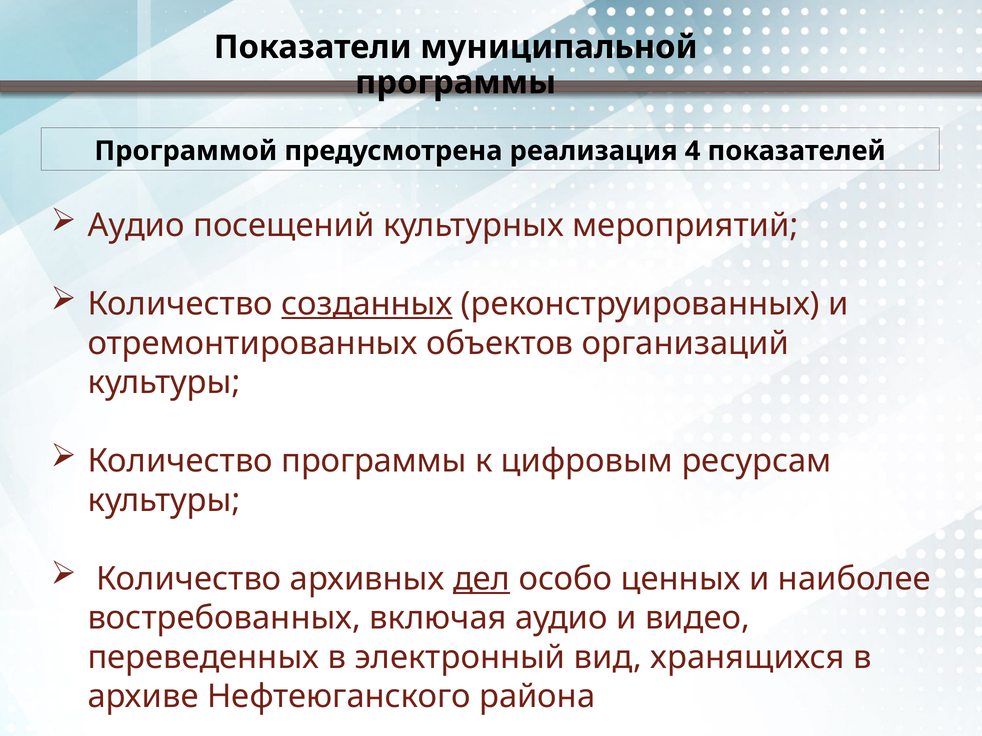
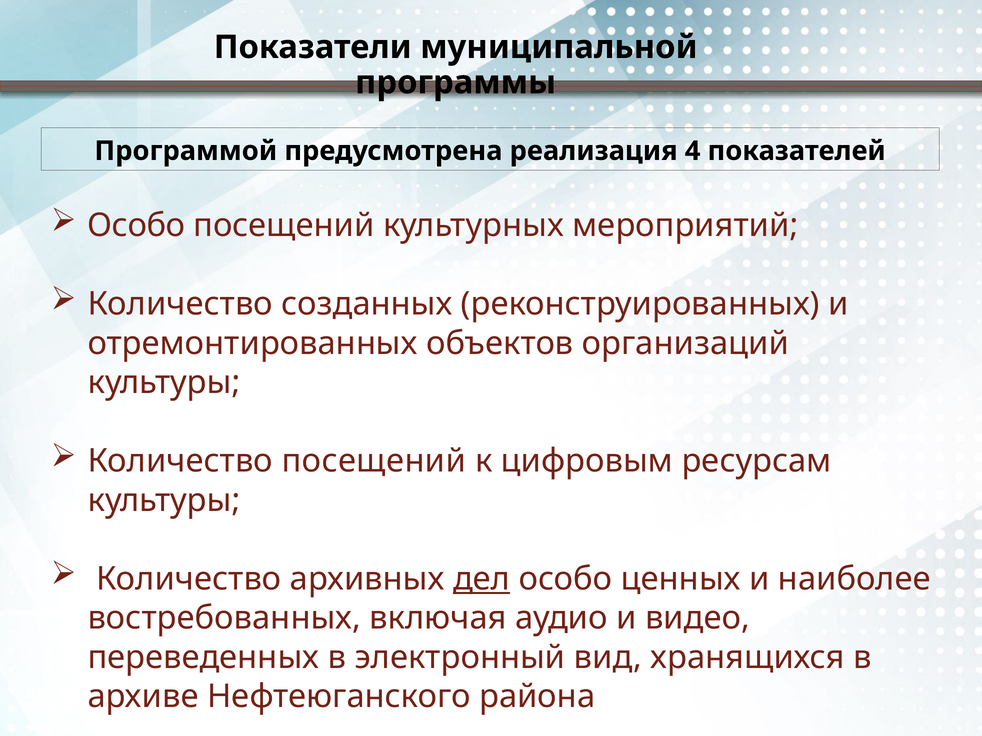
Аудио: Аудио -> Особо (136, 226)
созданных underline: present -> none (367, 304)
Количество программы: программы -> посещений (374, 461)
